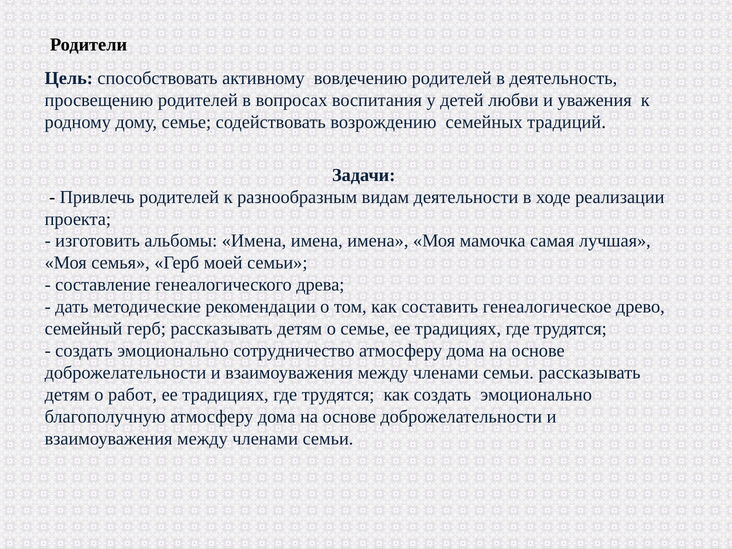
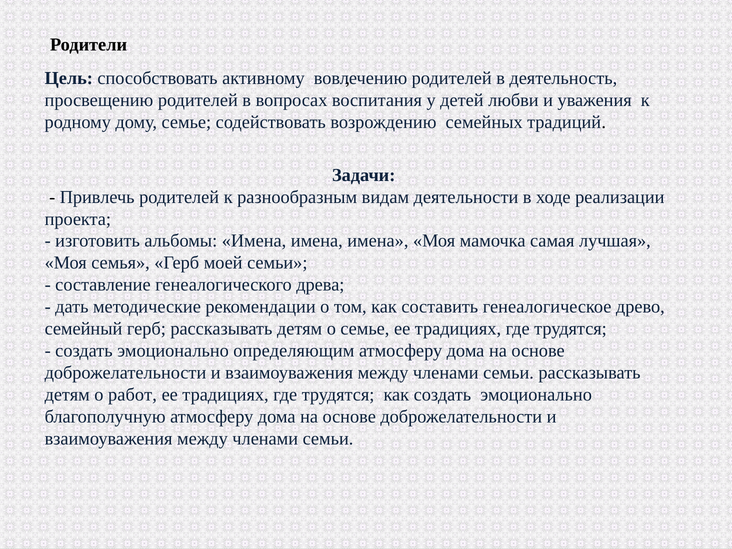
сотрудничество: сотрудничество -> определяющим (294, 351)
